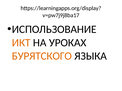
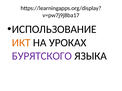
БУРЯТСКОГО colour: orange -> purple (42, 56)
